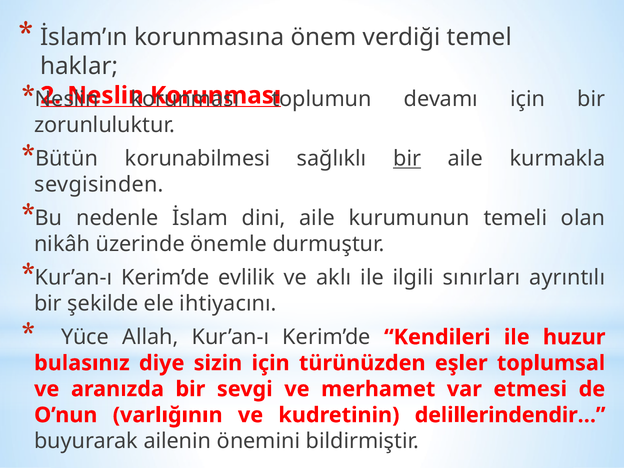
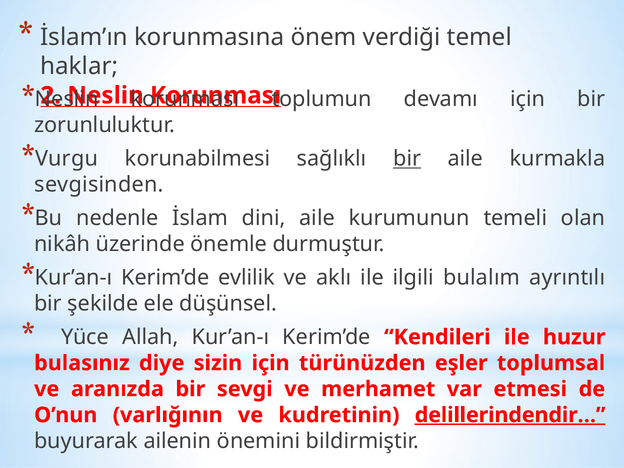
Bütün: Bütün -> Vurgu (67, 159)
sınırları: sınırları -> bulalım (482, 278)
ihtiyacını: ihtiyacını -> düşünsel (228, 304)
delillerindendir… underline: none -> present (510, 415)
